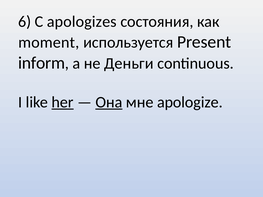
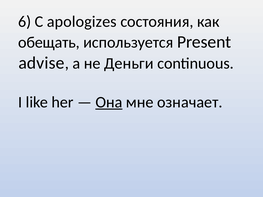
moment: moment -> обещать (49, 42)
inform: inform -> advise (41, 63)
her underline: present -> none (63, 102)
apologize: apologize -> означает (190, 102)
